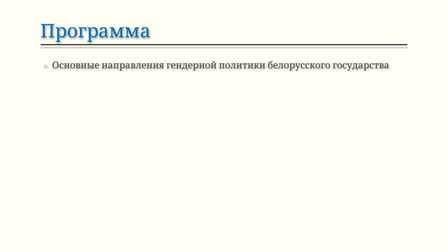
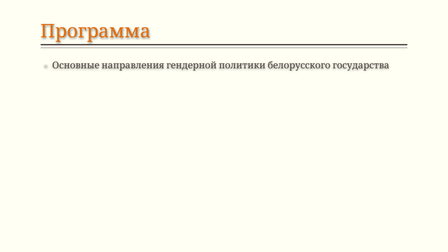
Программа colour: blue -> orange (96, 31)
